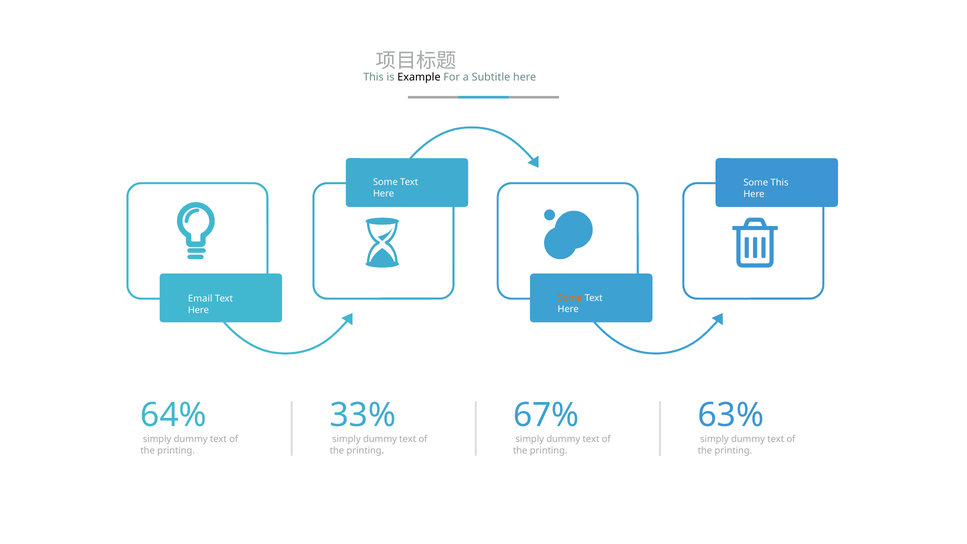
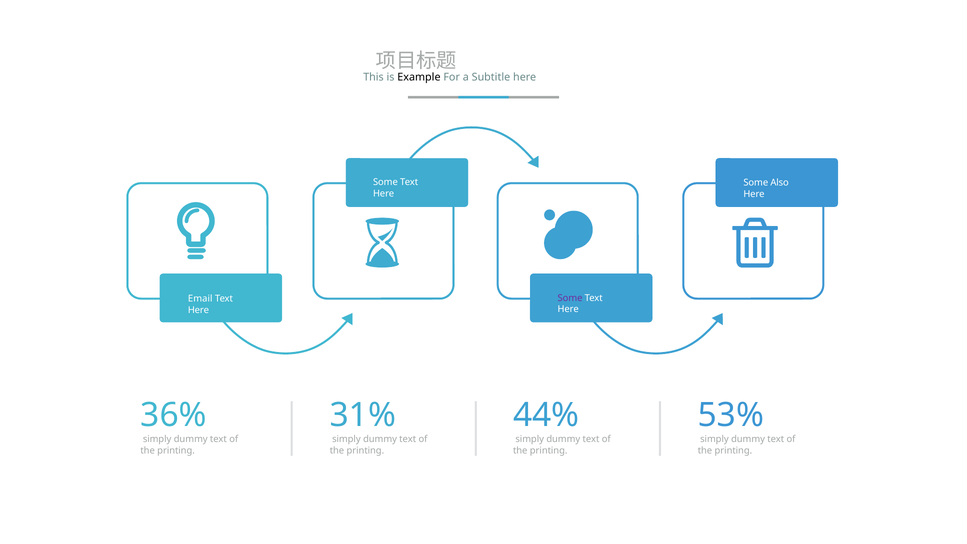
Some This: This -> Also (780, 183)
Some colour: orange -> purple (570, 298)
64%: 64% -> 36% (174, 415)
33%: 33% -> 31% (363, 415)
67%: 67% -> 44% (546, 415)
63%: 63% -> 53% (731, 415)
